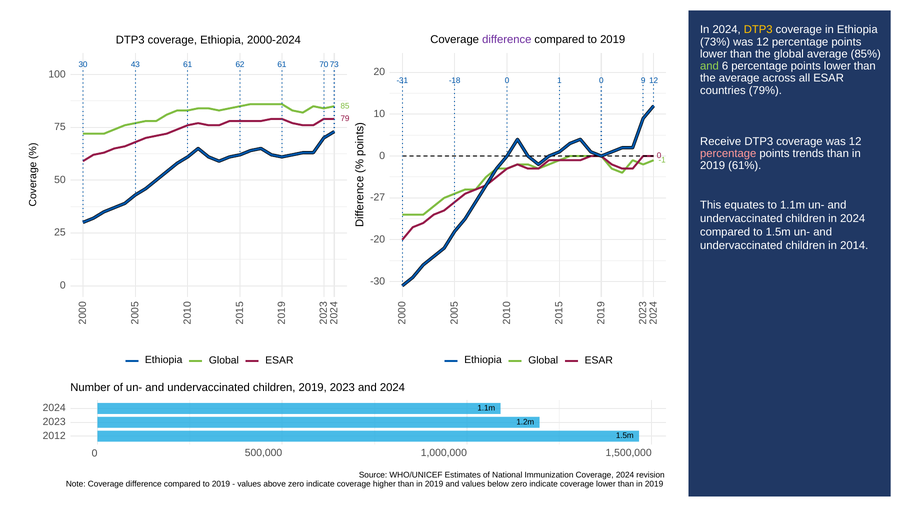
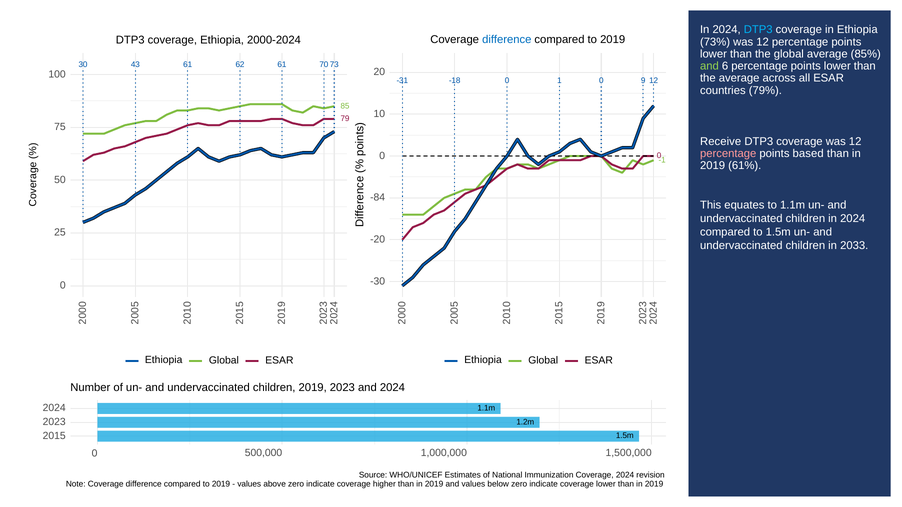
DTP3 colour: yellow -> light blue (758, 30)
difference colour: purple -> blue (507, 40)
trends: trends -> based (808, 154)
-27: -27 -> -84 (378, 198)
2014: 2014 -> 2033 (854, 246)
2012: 2012 -> 2015 (54, 436)
